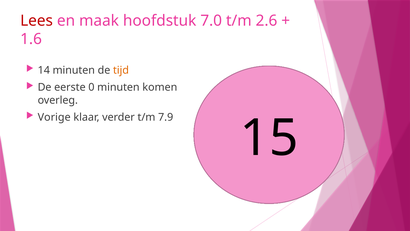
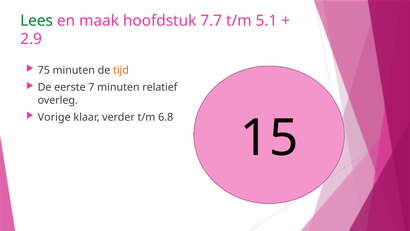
Lees colour: red -> green (37, 21)
7.0: 7.0 -> 7.7 (211, 21)
2.6: 2.6 -> 5.1 (266, 21)
1.6: 1.6 -> 2.9 (31, 39)
14: 14 -> 75 (44, 70)
0: 0 -> 7 (91, 87)
komen: komen -> relatief (160, 87)
7.9: 7.9 -> 6.8 (166, 117)
